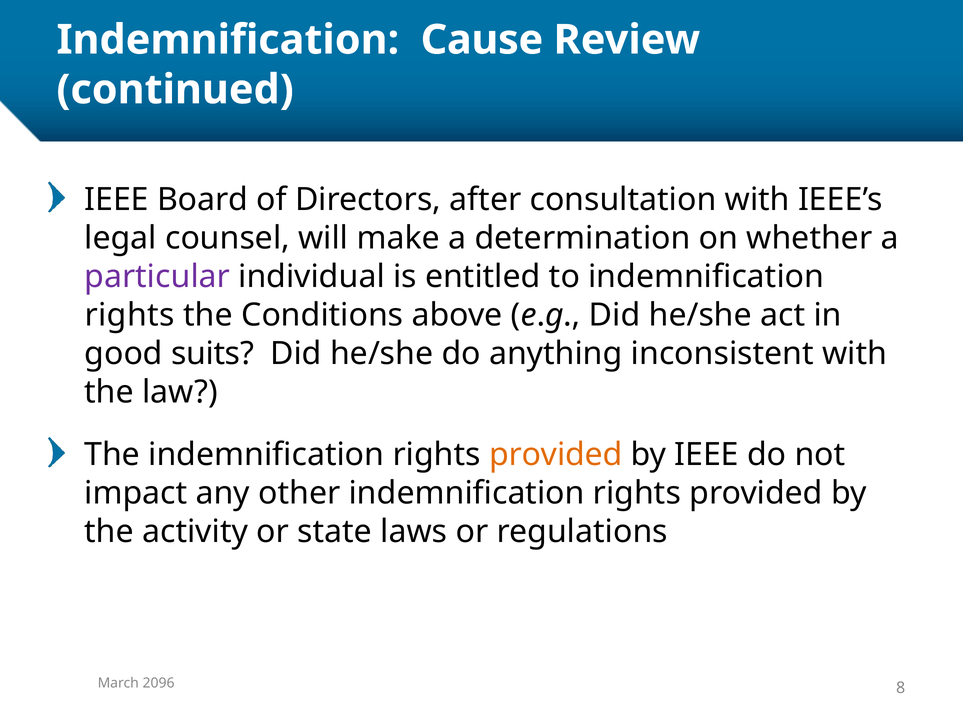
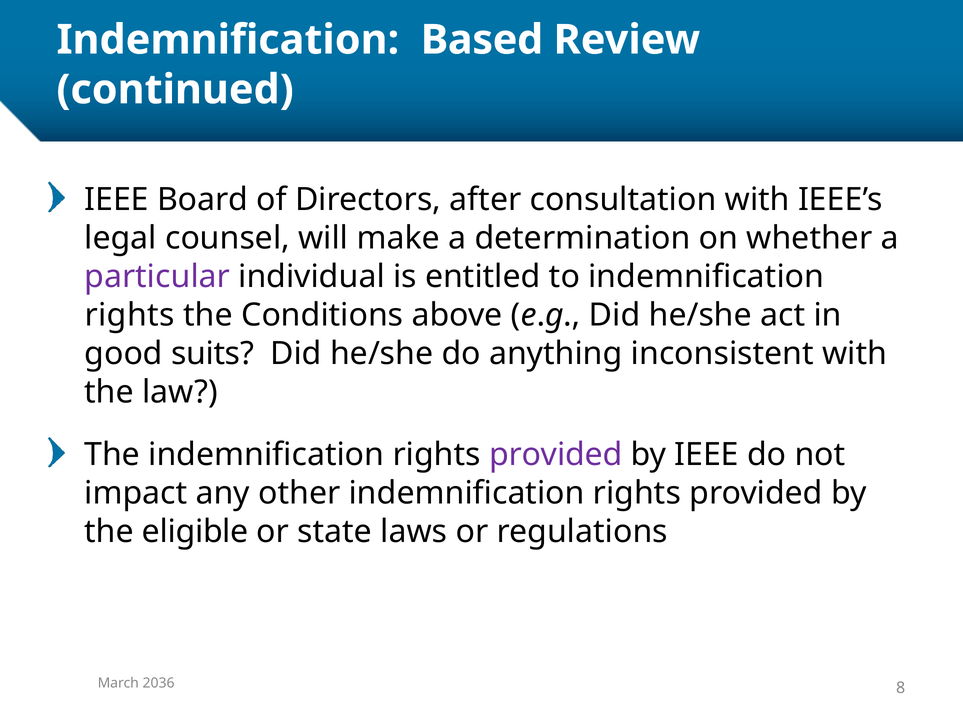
Cause: Cause -> Based (482, 40)
provided colour: orange -> purple (556, 455)
activity: activity -> eligible (195, 532)
2096: 2096 -> 2036 (159, 684)
